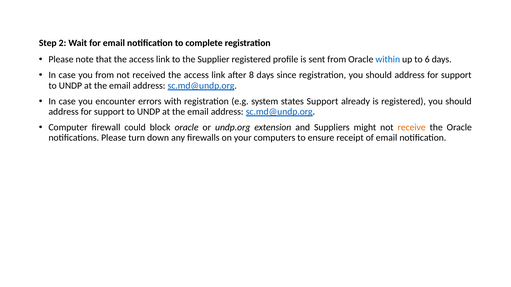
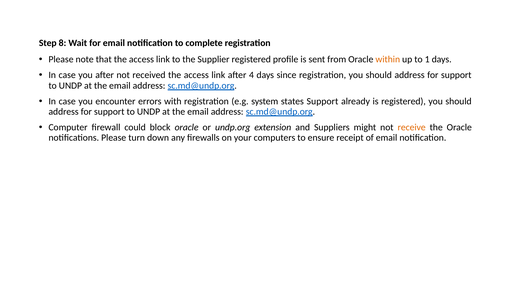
2: 2 -> 8 (62, 43)
within colour: blue -> orange (388, 60)
6: 6 -> 1 (427, 60)
you from: from -> after (105, 75)
8: 8 -> 4 (251, 75)
